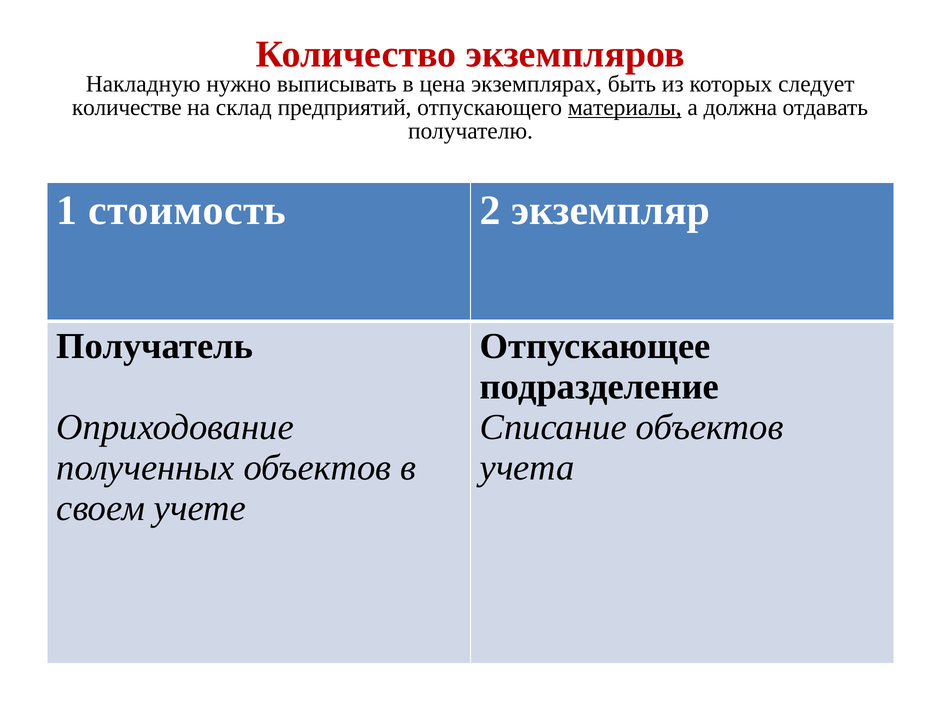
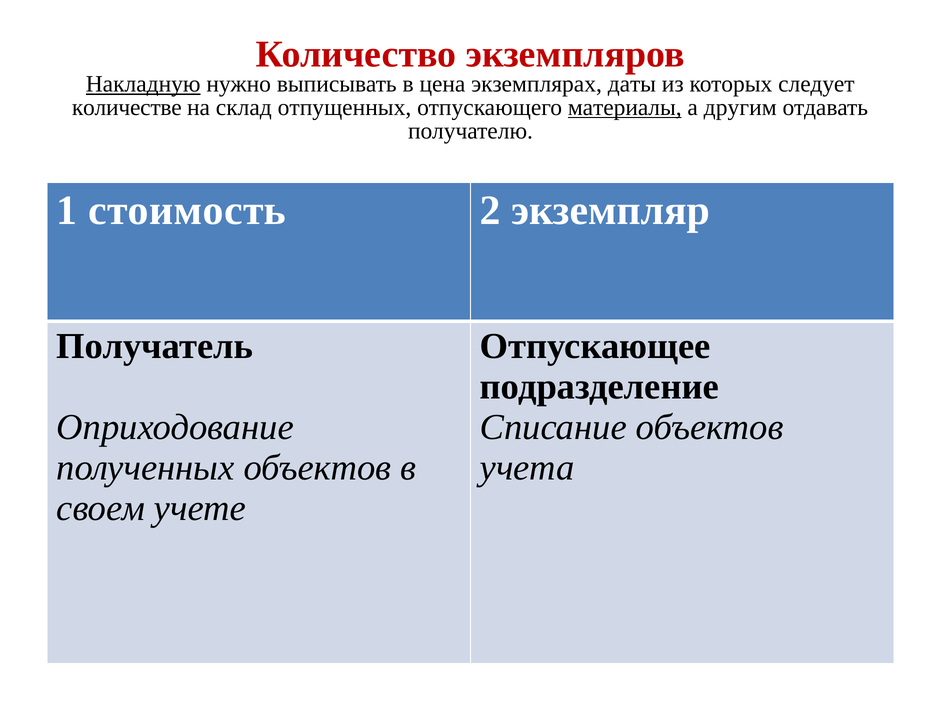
Накладную underline: none -> present (143, 84)
быть: быть -> даты (632, 84)
предприятий: предприятий -> отпущенных (345, 107)
должна: должна -> другим (740, 107)
